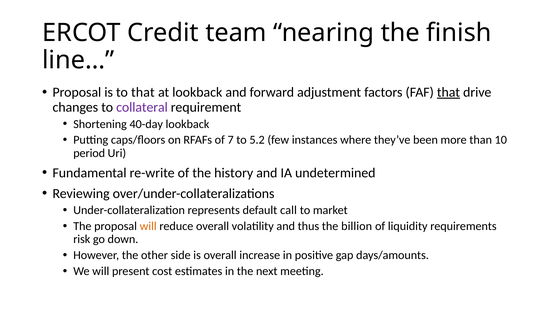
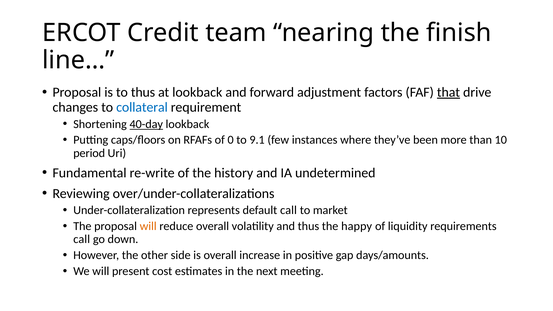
to that: that -> thus (143, 92)
collateral colour: purple -> blue (142, 107)
40-day underline: none -> present (146, 124)
7: 7 -> 0 (231, 140)
5.2: 5.2 -> 9.1 (257, 140)
billion: billion -> happy (357, 226)
risk: risk -> call (82, 239)
